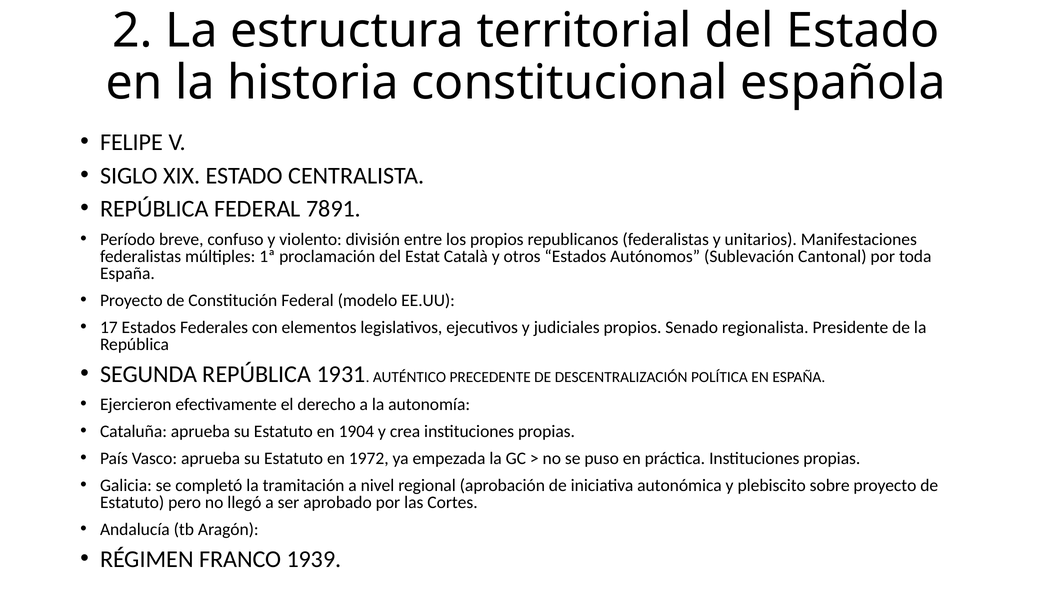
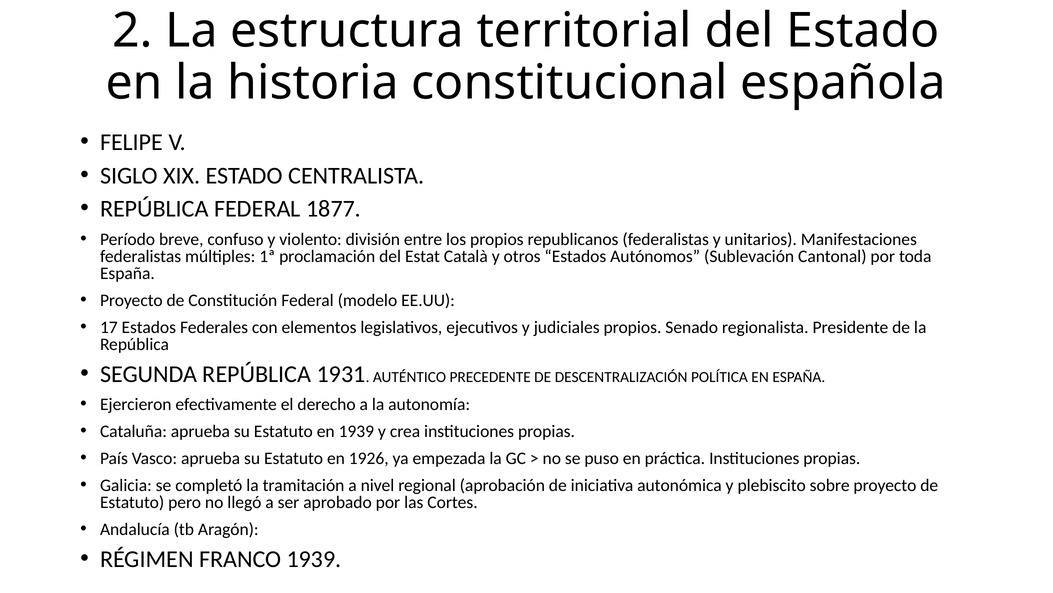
7891: 7891 -> 1877 (334, 209)
en 1904: 1904 -> 1939 (356, 431)
1972: 1972 -> 1926 (369, 458)
